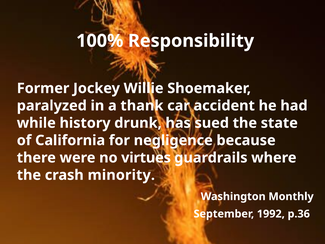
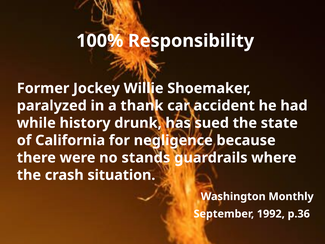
virtues: virtues -> stands (146, 158)
minority: minority -> situation (121, 175)
